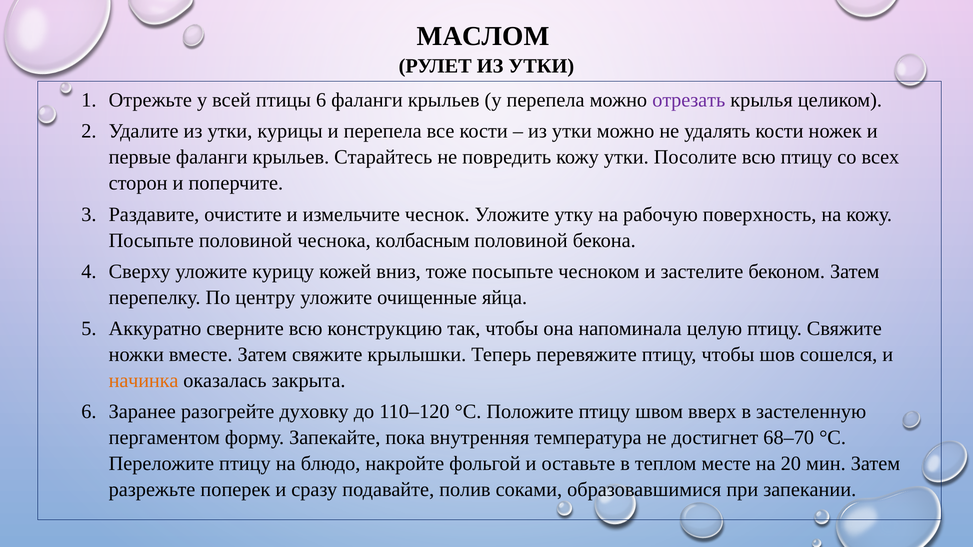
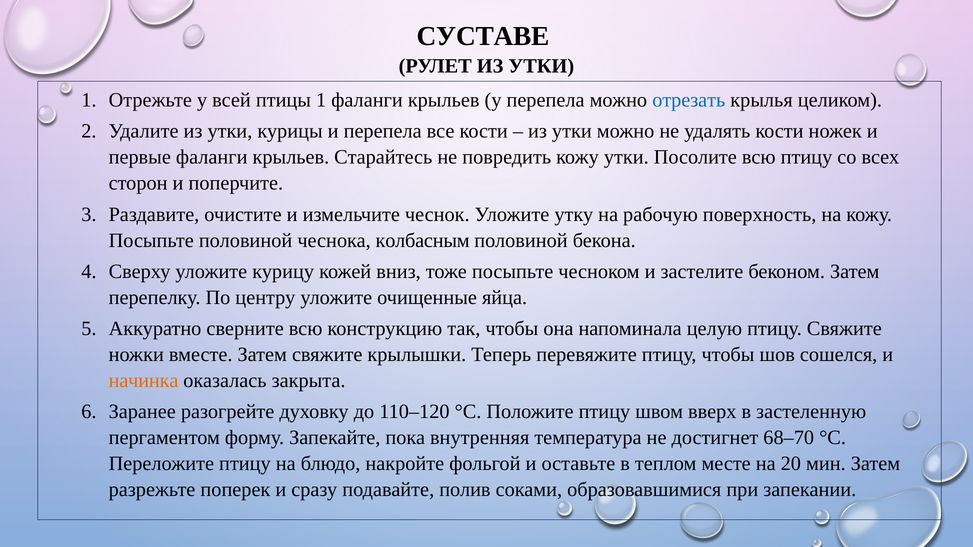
МАСЛОМ: МАСЛОМ -> СУСТАВЕ (483, 36)
птицы 6: 6 -> 1 (321, 100)
отрезать colour: purple -> blue (689, 100)
